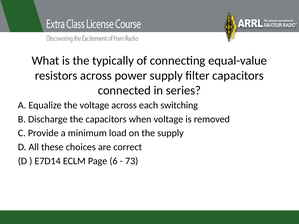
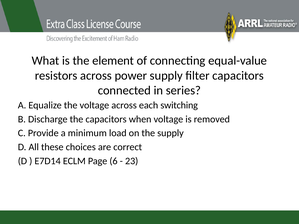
typically: typically -> element (113, 61)
73: 73 -> 23 (132, 161)
